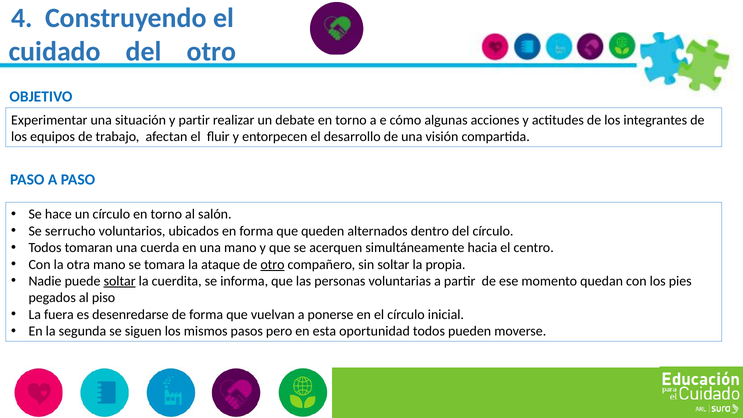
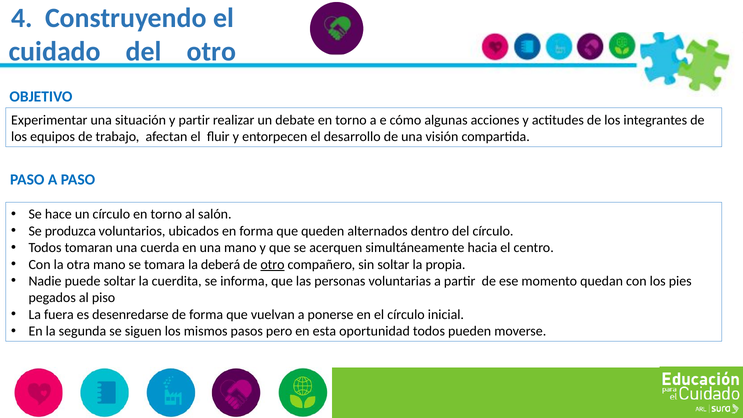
serrucho: serrucho -> produzca (70, 231)
ataque: ataque -> deberá (221, 264)
soltar underline: present -> none (120, 281)
